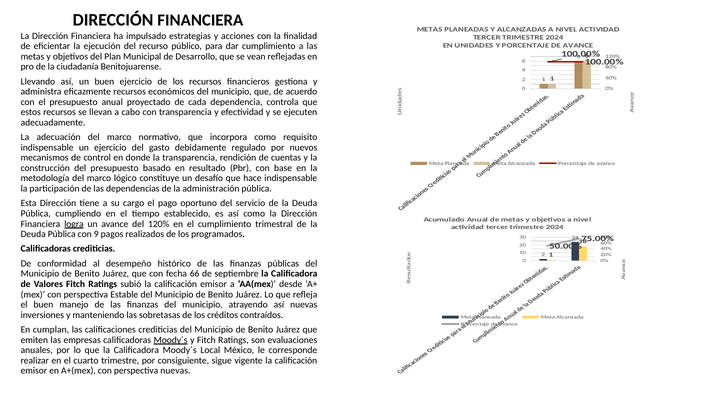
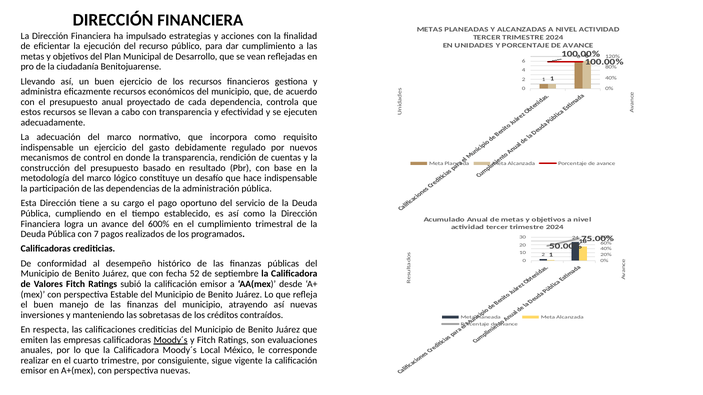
logra underline: present -> none (74, 224)
del 120%: 120% -> 600% (159, 224)
9: 9 -> 7 (96, 234)
66: 66 -> 52 (195, 274)
cumplan: cumplan -> respecta (51, 330)
